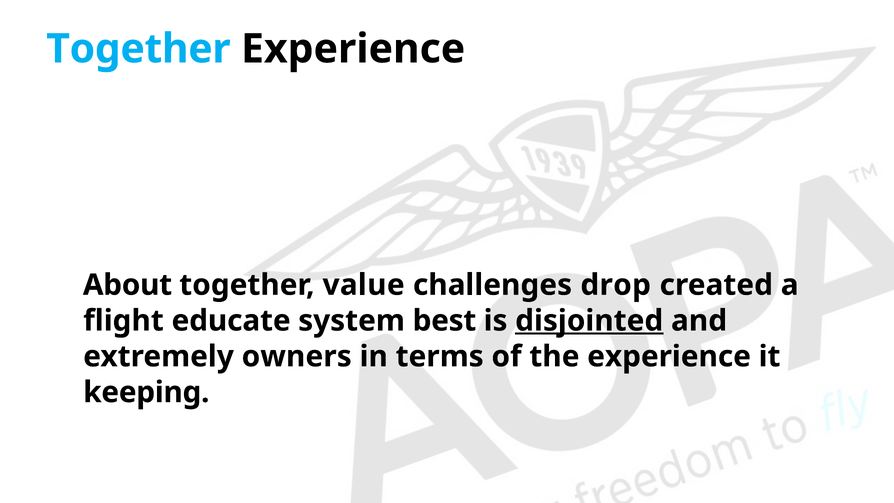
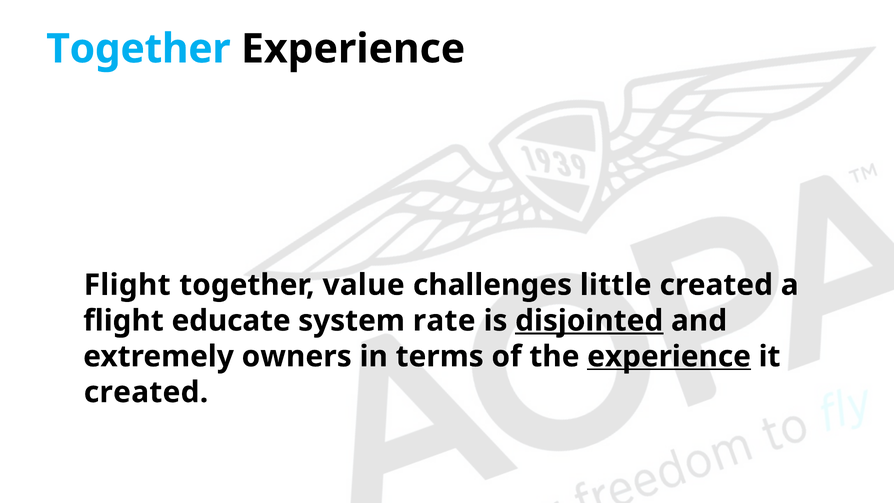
About: About -> Flight (127, 285)
drop: drop -> little (616, 285)
best: best -> rate (444, 321)
experience underline: none -> present (669, 356)
keeping: keeping -> created (146, 392)
